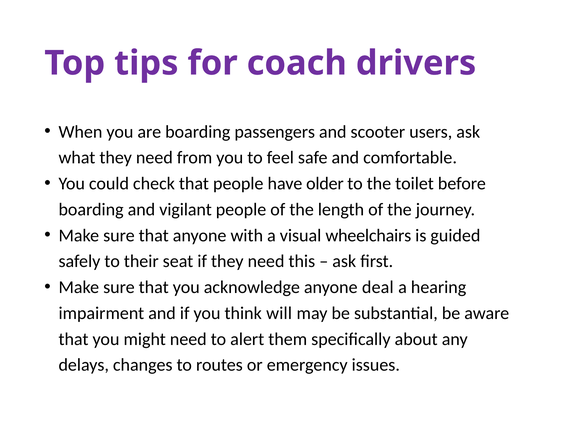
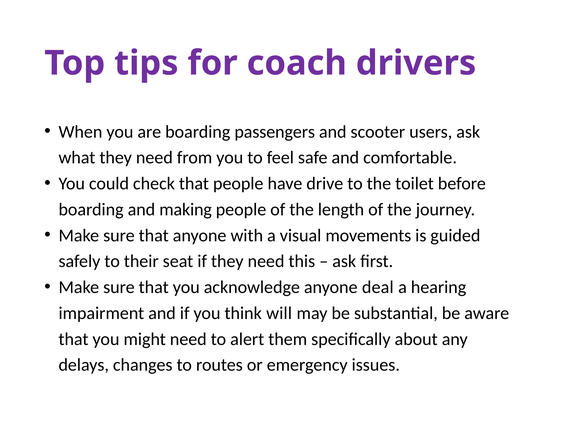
older: older -> drive (325, 184)
vigilant: vigilant -> making (186, 210)
wheelchairs: wheelchairs -> movements (368, 235)
